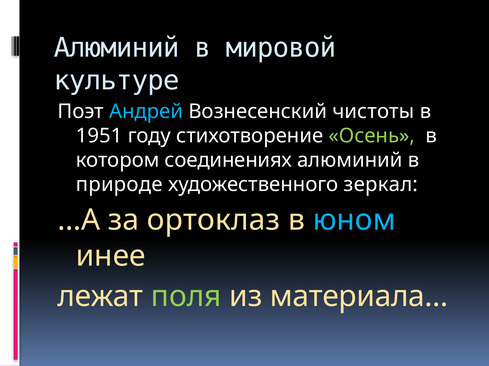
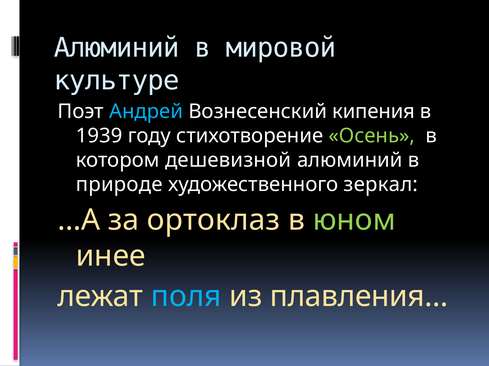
чистоты: чистоты -> кипения (374, 112)
1951: 1951 -> 1939 (99, 136)
соединениях: соединениях -> дешевизной (228, 160)
юном colour: light blue -> light green (354, 220)
поля colour: light green -> light blue (186, 297)
материала…: материала… -> плавления… (359, 297)
